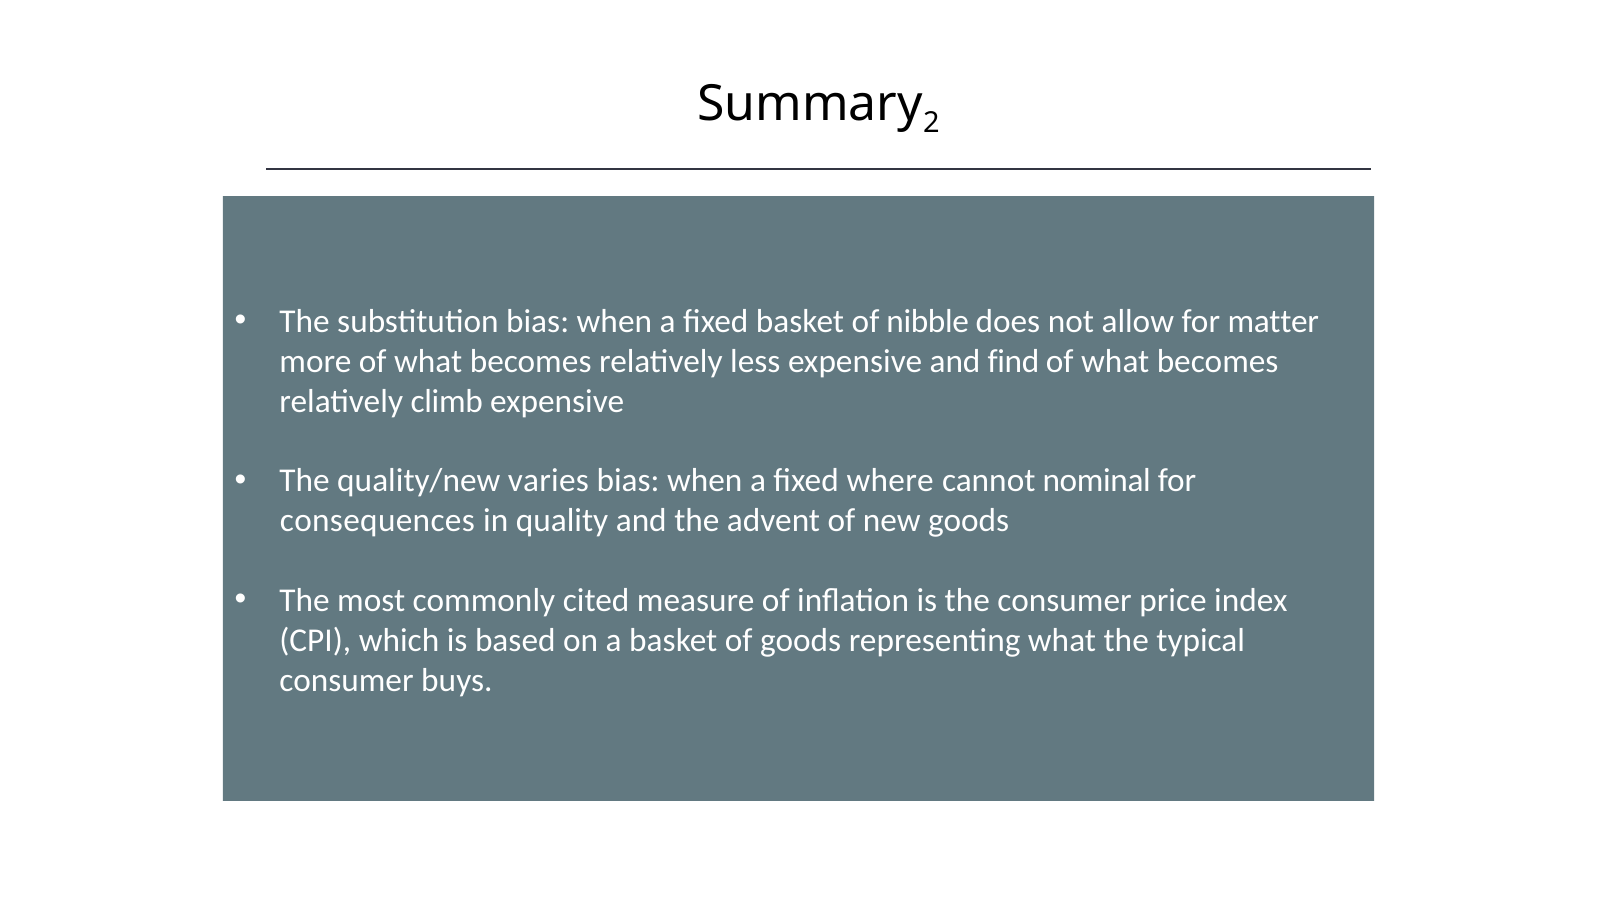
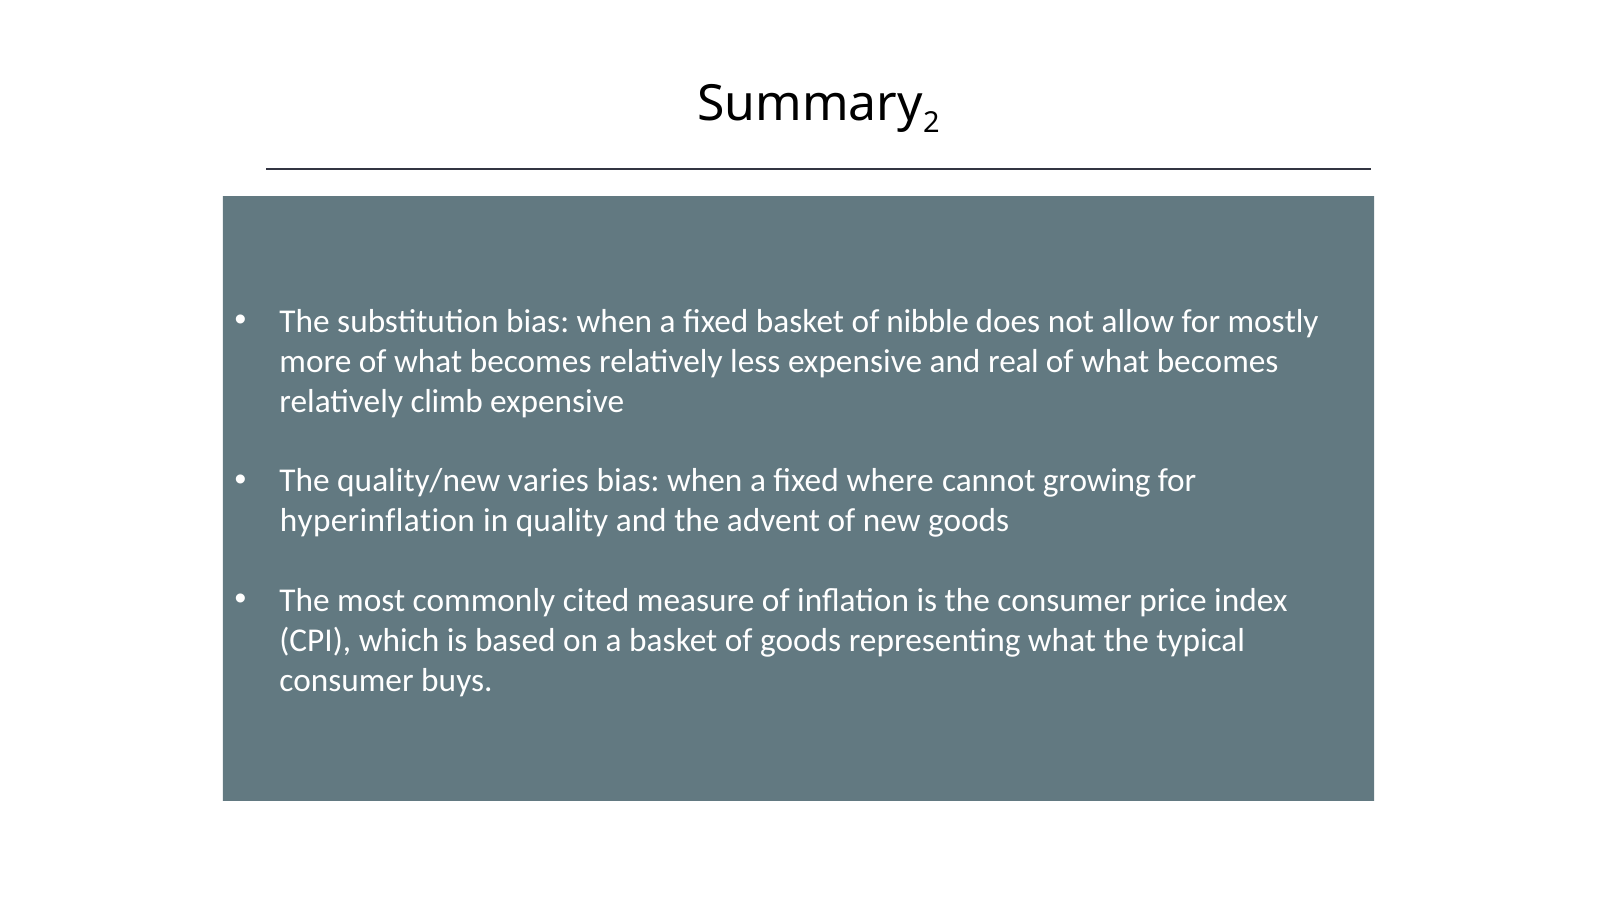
matter: matter -> mostly (1273, 321)
find: find -> real (1013, 361)
nominal: nominal -> growing (1097, 481)
consequences: consequences -> hyperinflation (377, 521)
